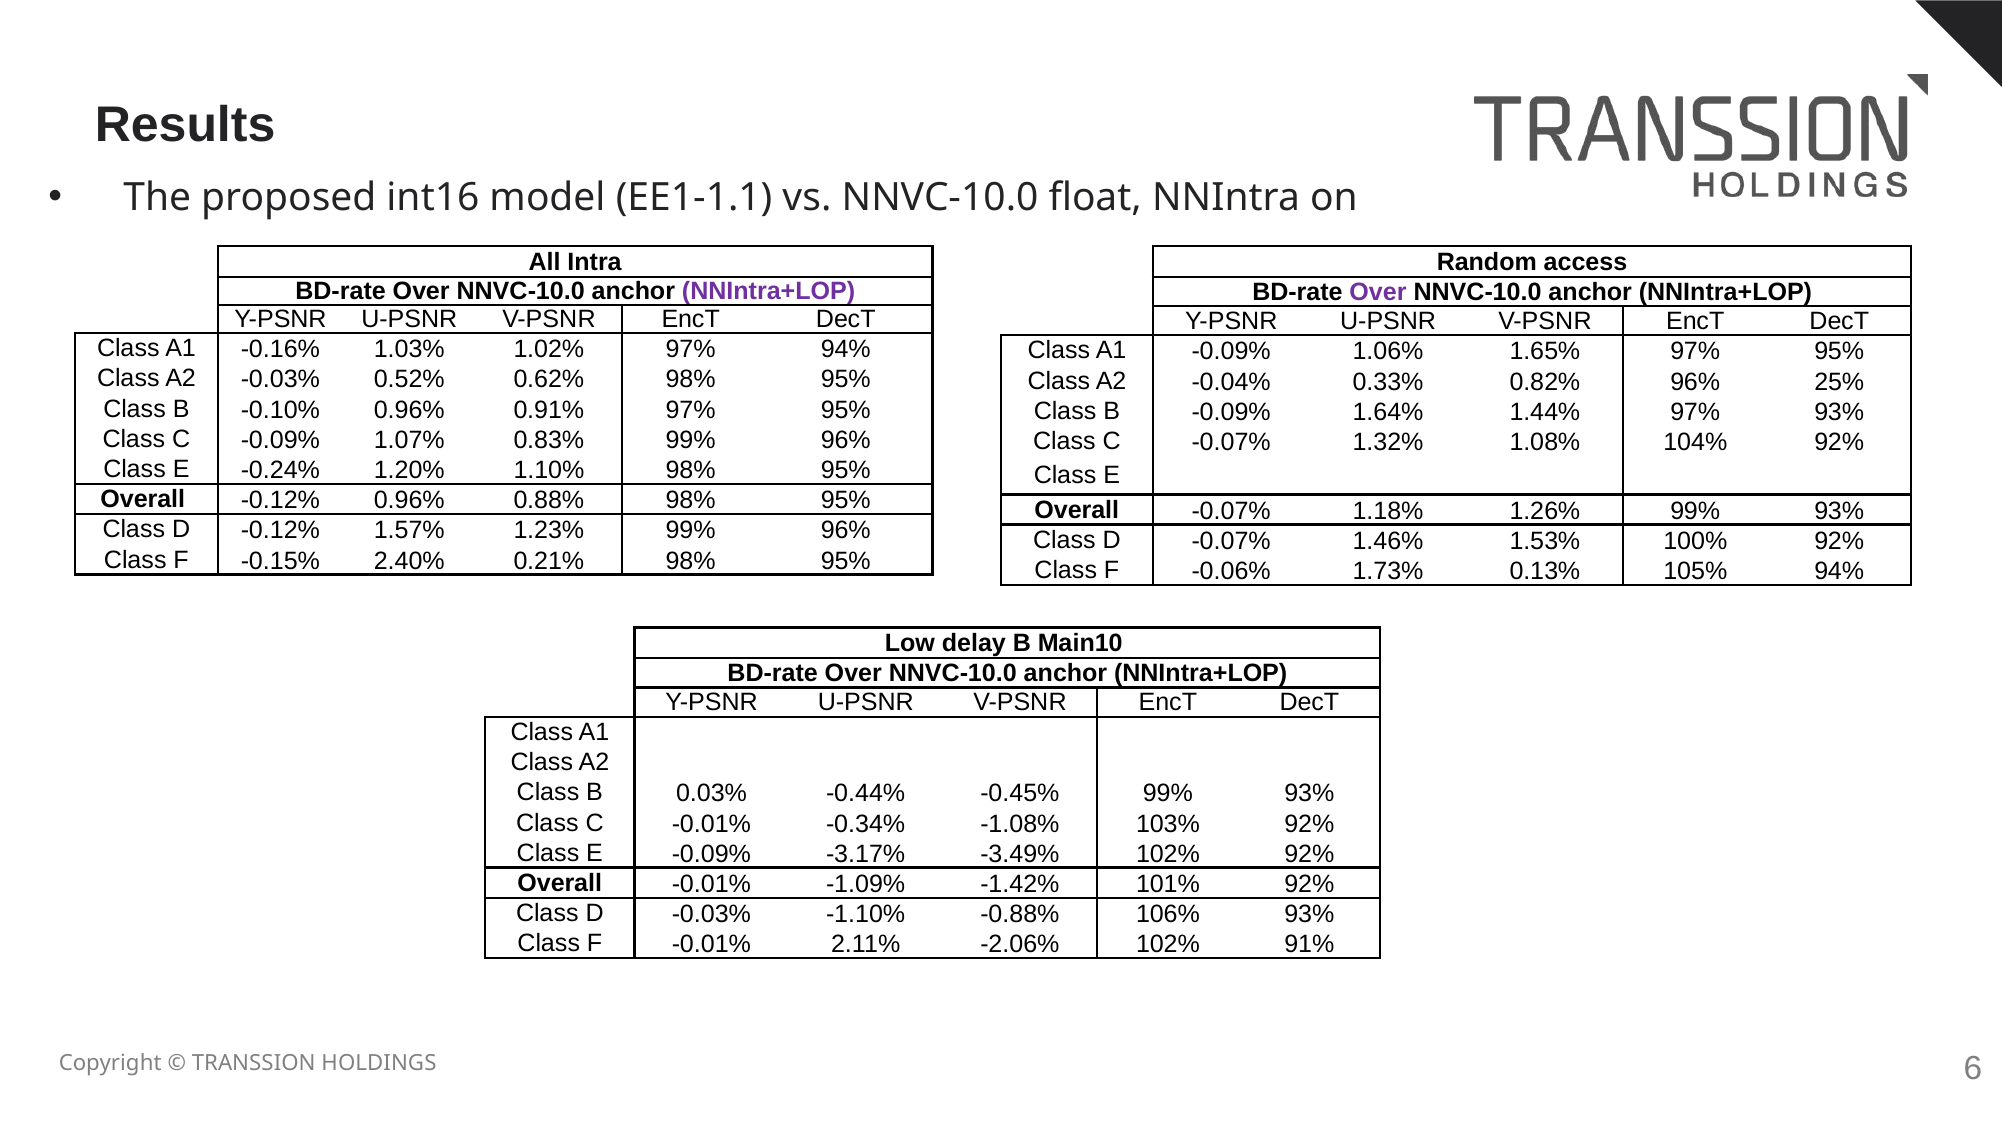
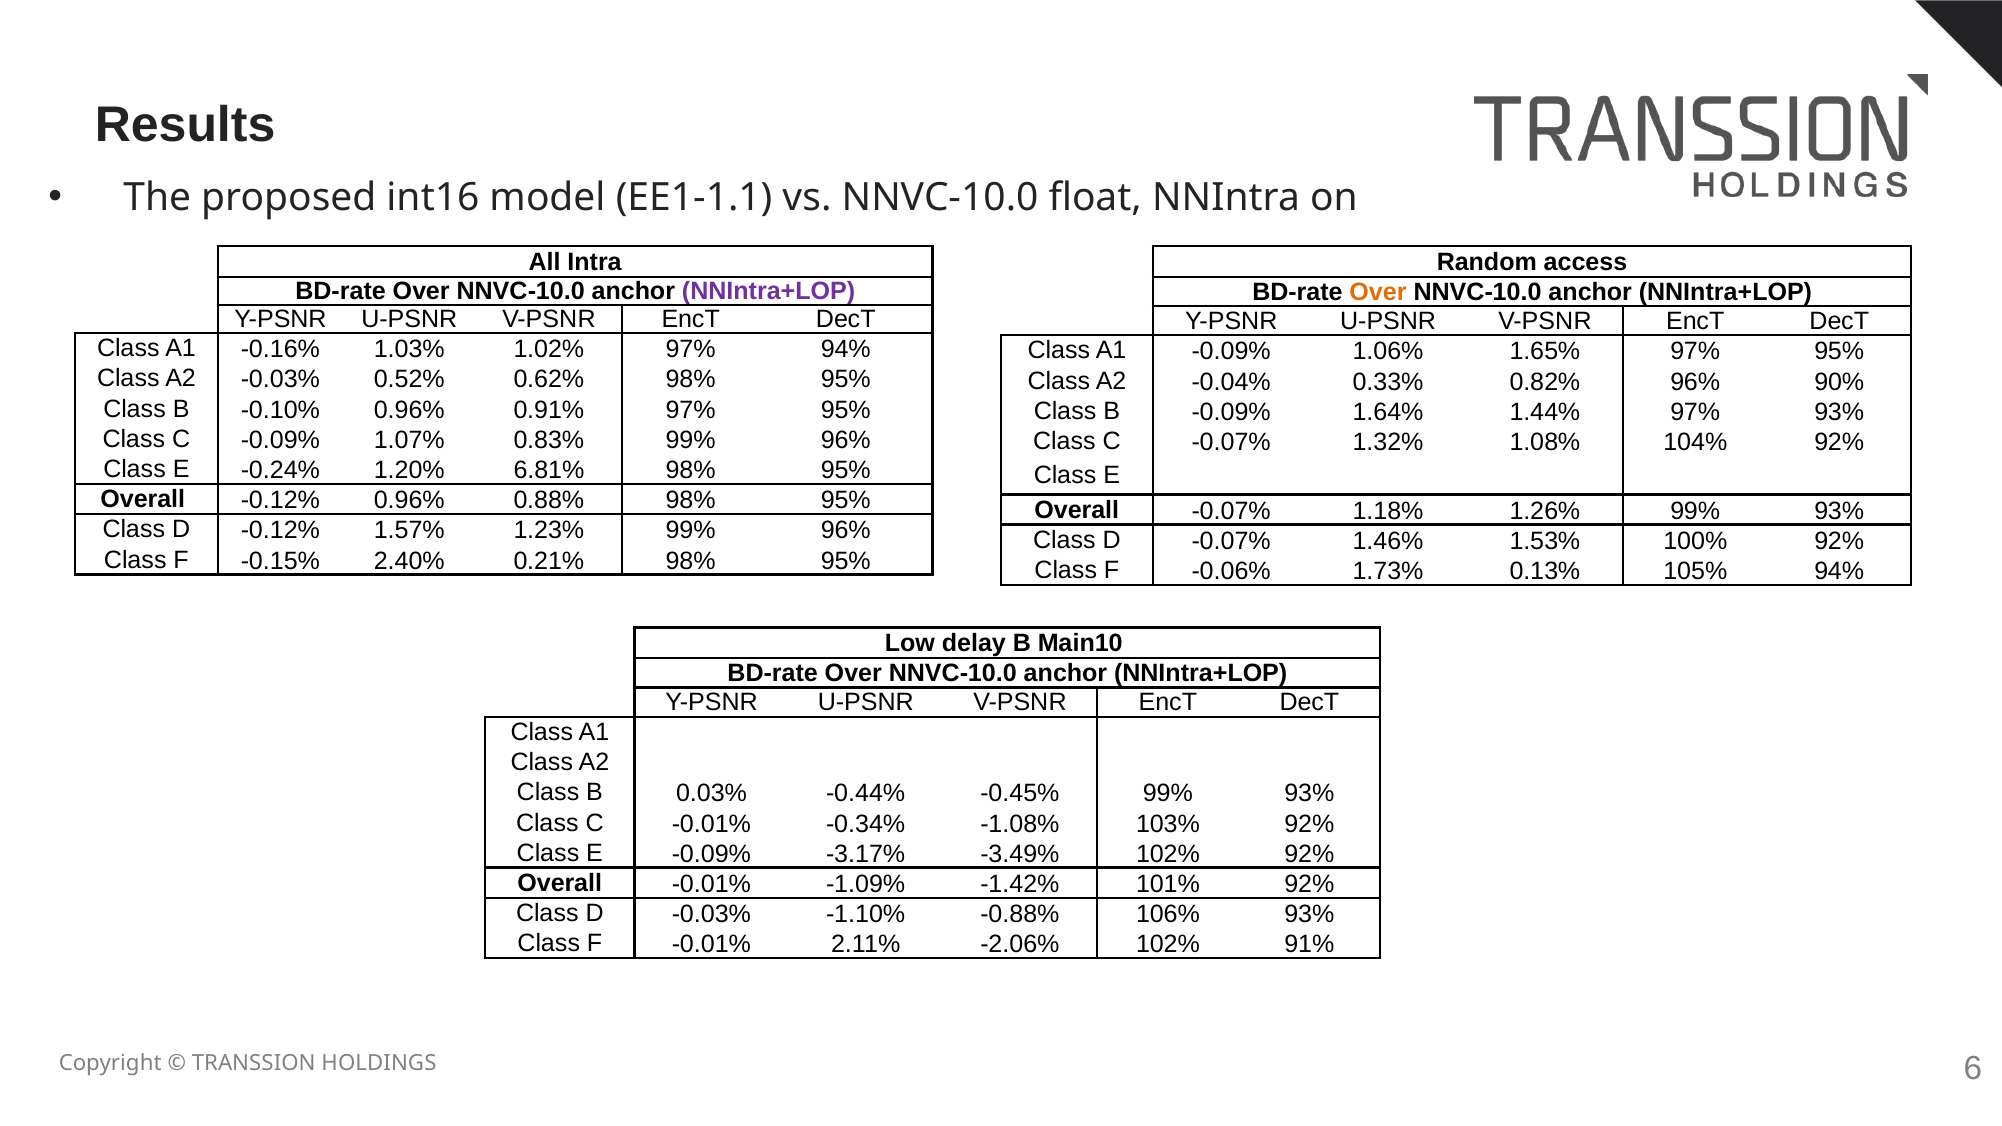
Over colour: purple -> orange (1378, 292)
25%: 25% -> 90% (1839, 382)
1.10%: 1.10% -> 6.81% (549, 470)
